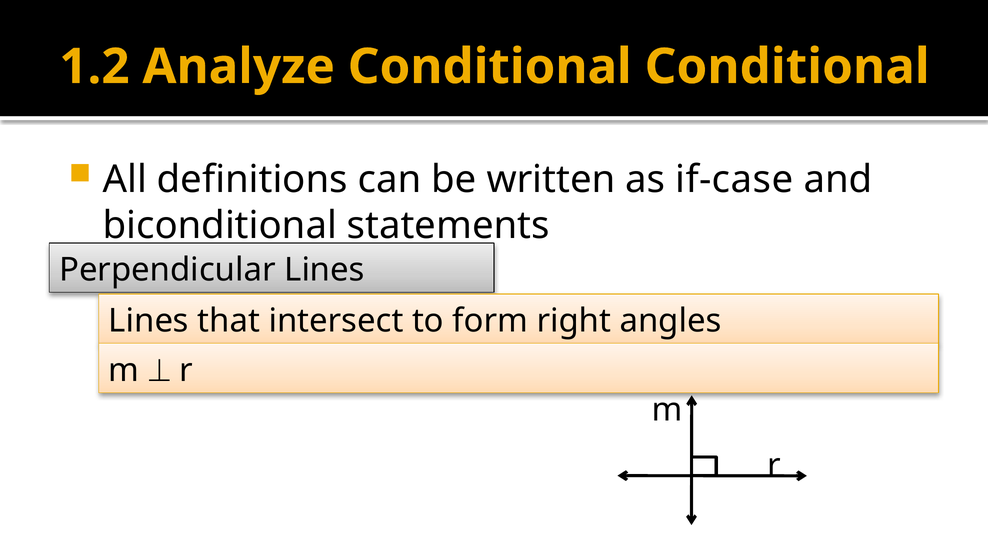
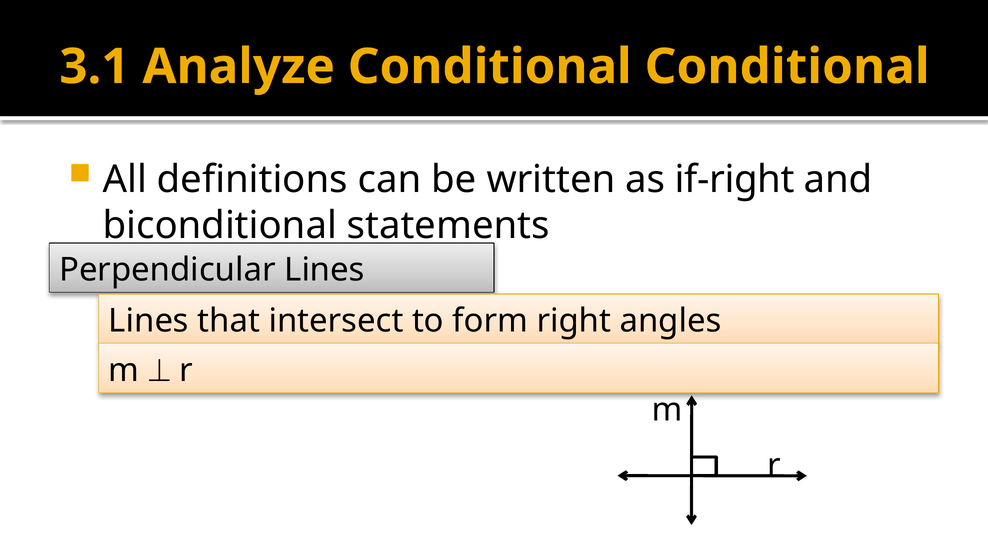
1.2: 1.2 -> 3.1 (94, 67)
if-case: if-case -> if-right (735, 179)
